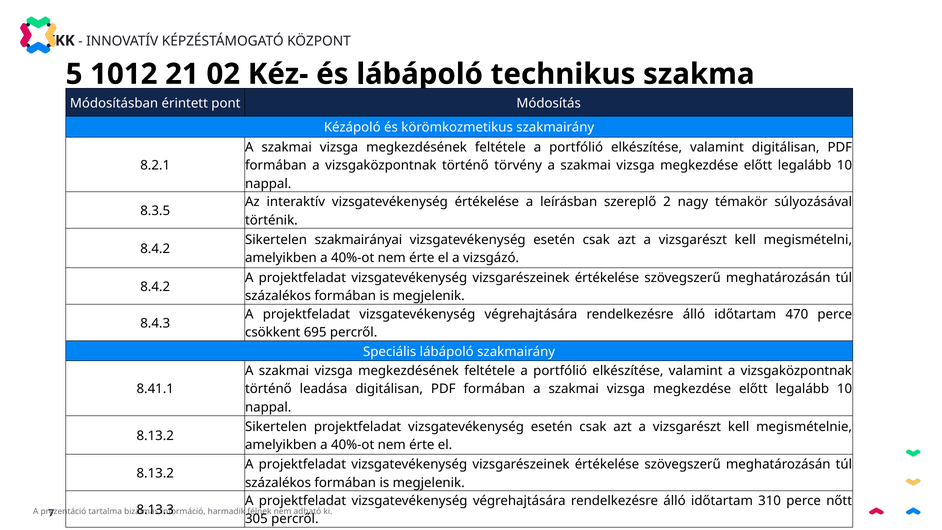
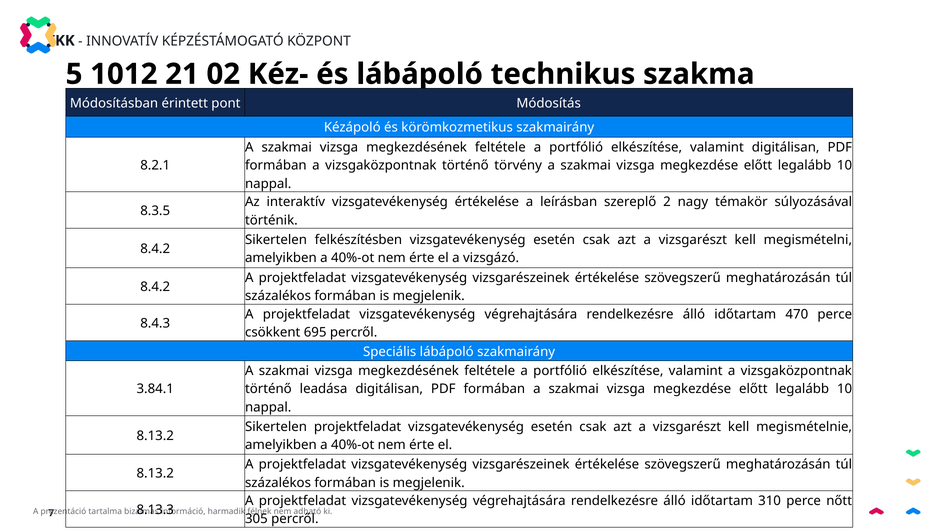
szakmairányai: szakmairányai -> felkészítésben (358, 240)
8.41.1: 8.41.1 -> 3.84.1 (155, 389)
